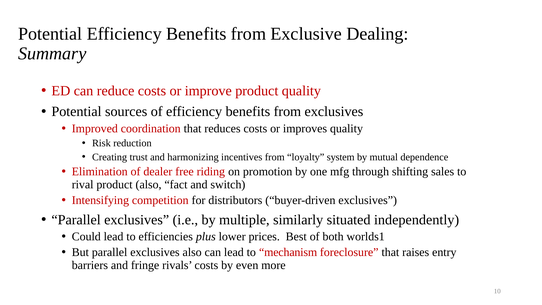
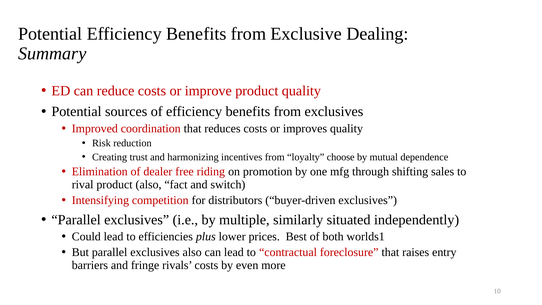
system: system -> choose (341, 157)
mechanism: mechanism -> contractual (288, 252)
